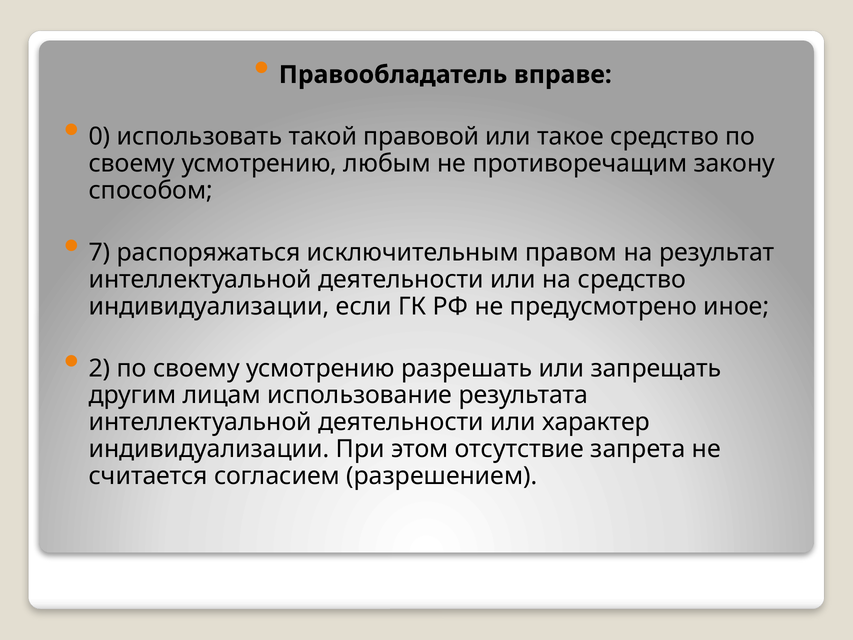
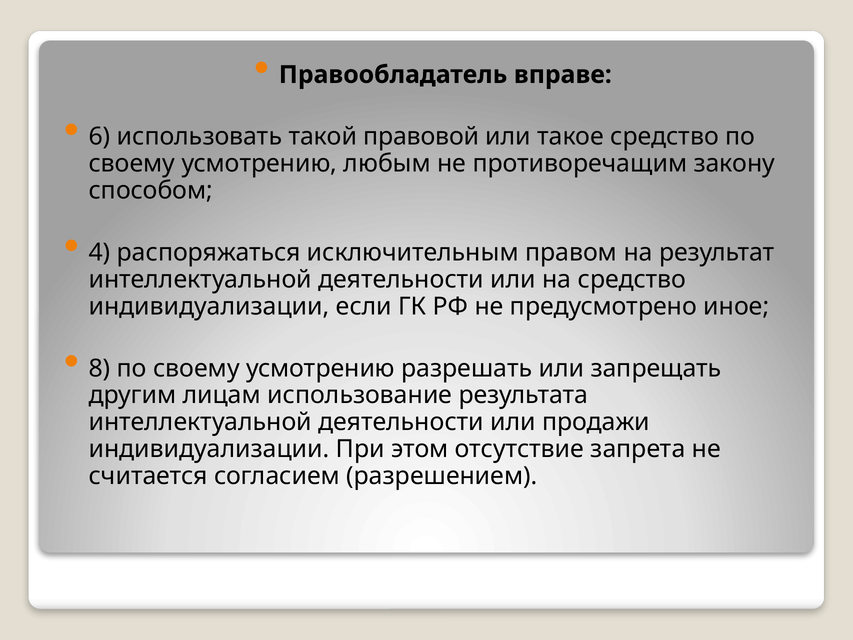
0: 0 -> 6 (100, 137)
7: 7 -> 4 (100, 252)
2: 2 -> 8 (100, 368)
характер: характер -> продажи (596, 422)
